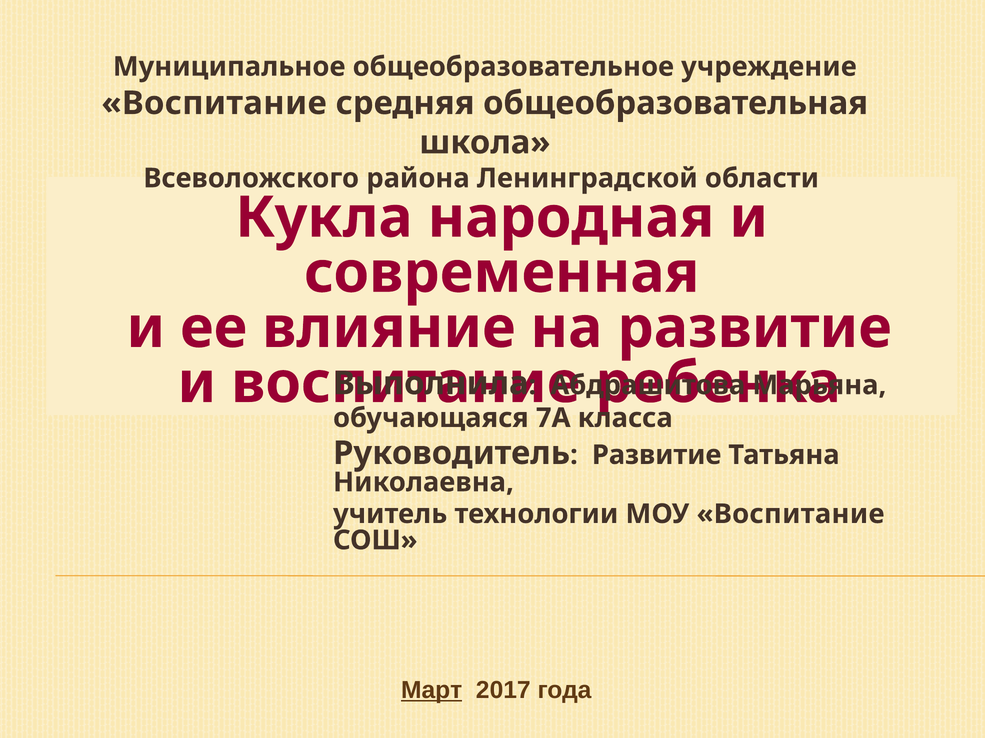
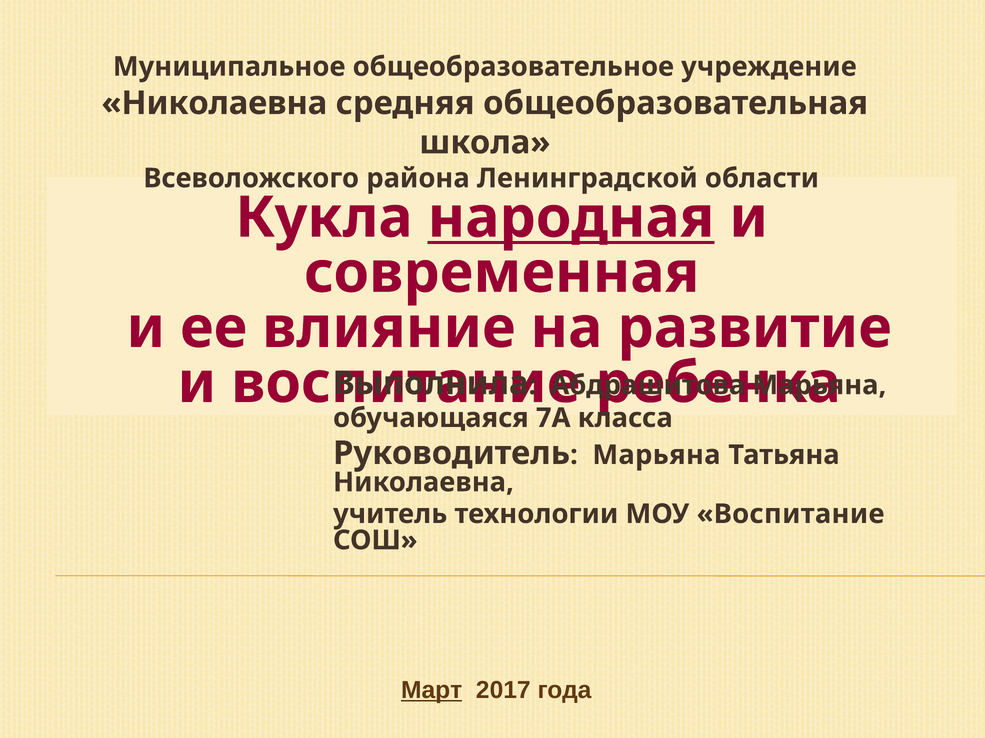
Воспитание: Воспитание -> Николаевна (214, 103)
народная underline: none -> present (571, 218)
Руководитель Развитие: Развитие -> Марьяна (656, 455)
